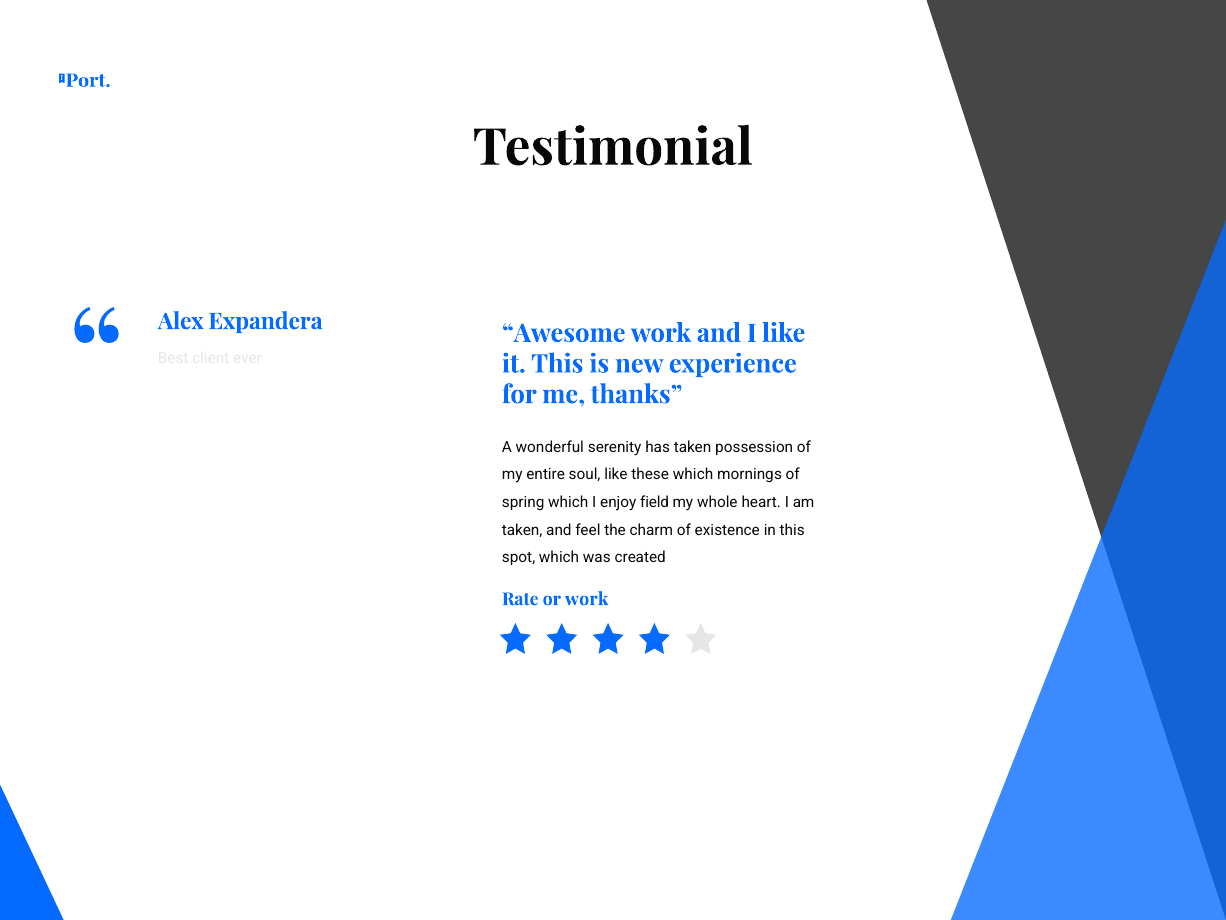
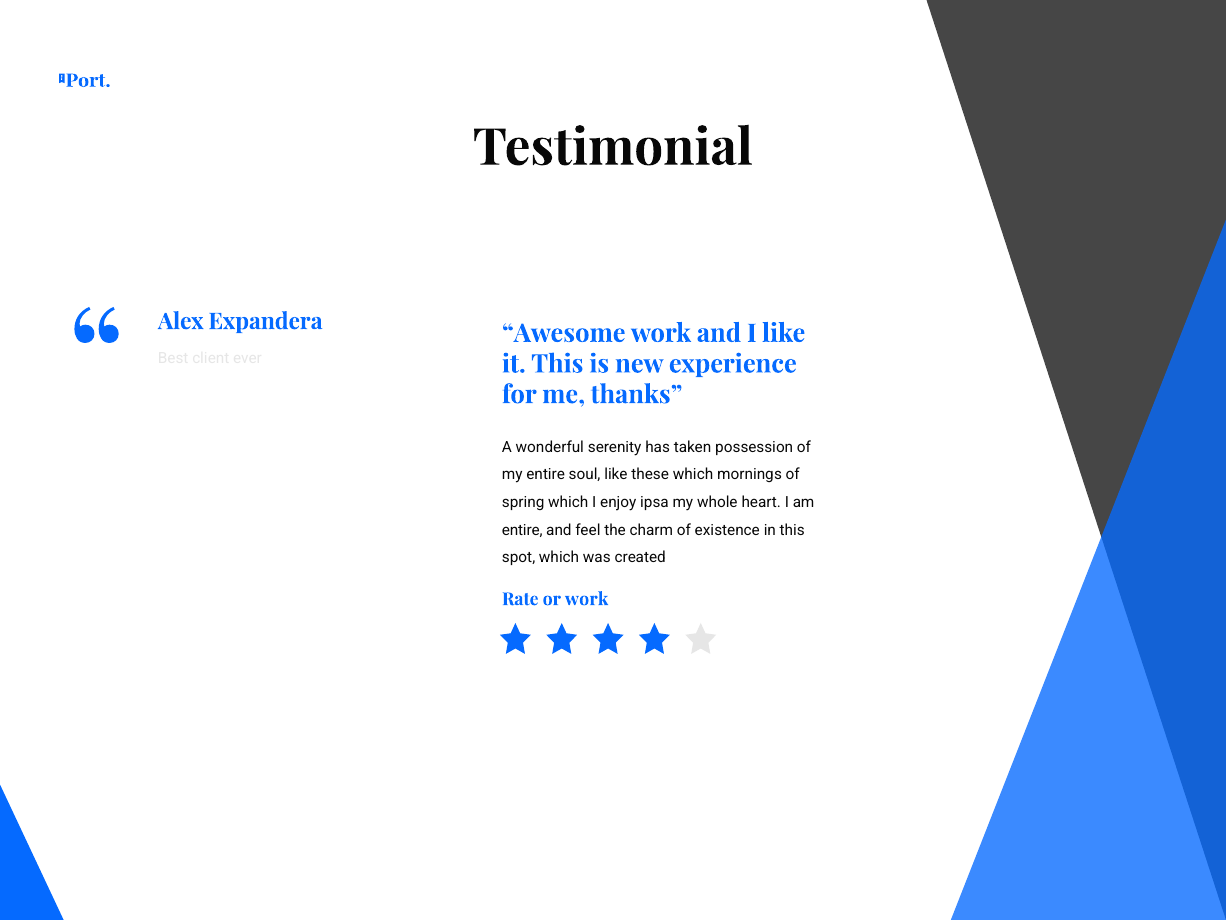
field: field -> ipsa (654, 502)
taken: taken -> entire (522, 530)
